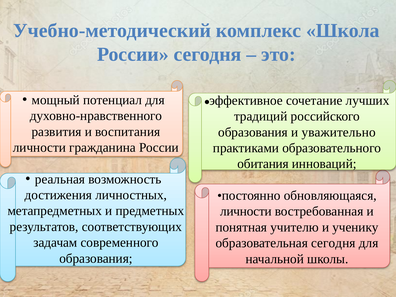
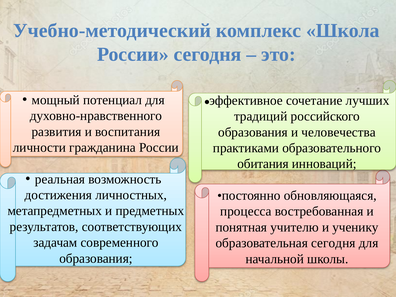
уважительно: уважительно -> человечества (339, 132)
личности: личности -> процесса (246, 211)
